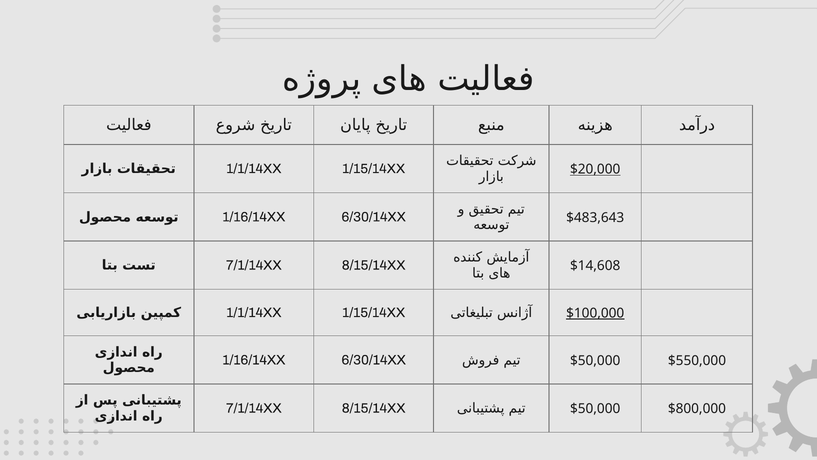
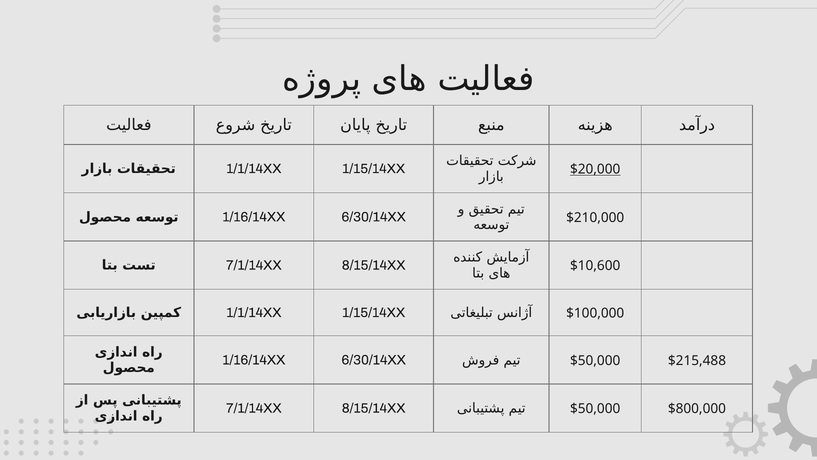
$483,643: $483,643 -> $210,000 (595, 217)
$14,608: $14,608 -> $10,600 (595, 266)
$100,000 underline: present -> none (595, 313)
$550,000: $550,000 -> $215,488 (697, 360)
